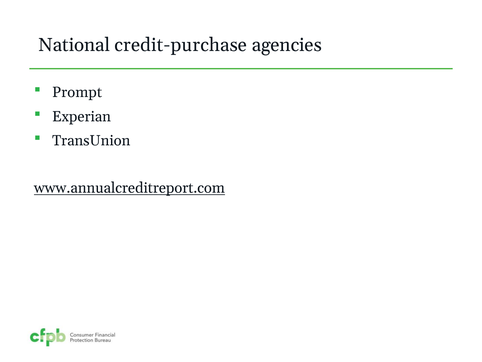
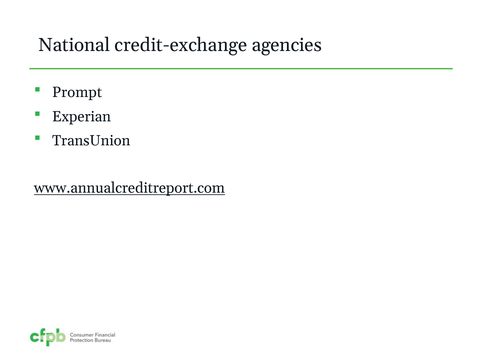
credit-purchase: credit-purchase -> credit-exchange (181, 45)
